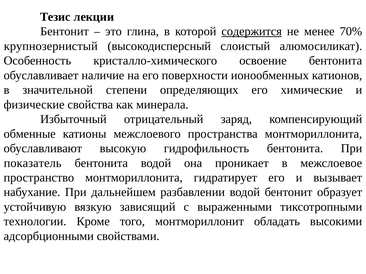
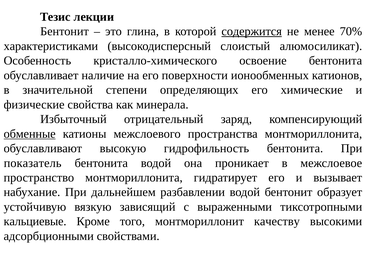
крупнозернистый: крупнозернистый -> характеристиками (51, 46)
обменные underline: none -> present (30, 134)
технологии: технологии -> кальциевые (35, 222)
обладать: обладать -> качеству (277, 222)
